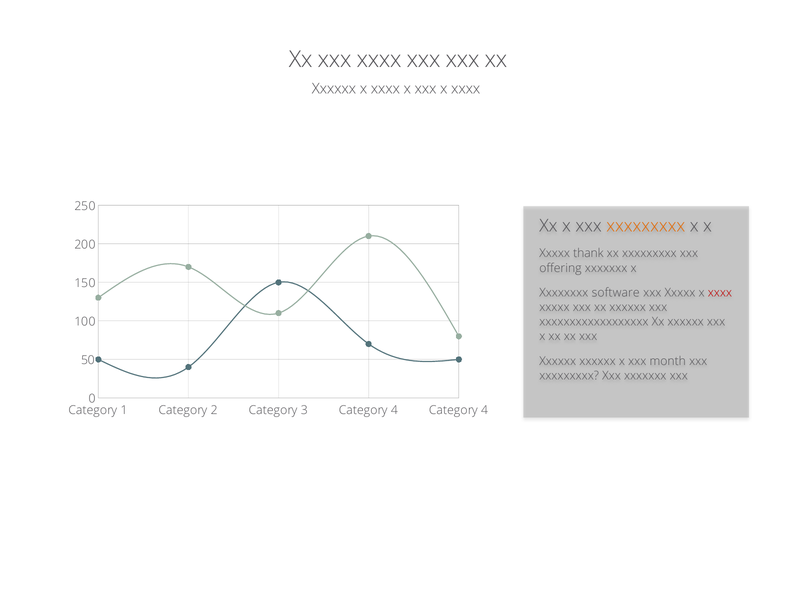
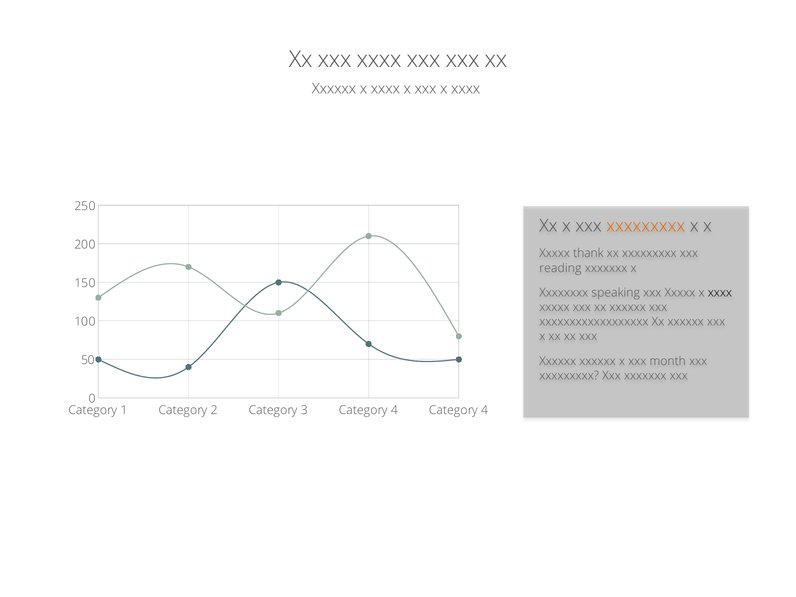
offering: offering -> reading (560, 268)
software: software -> speaking (616, 293)
xxxx colour: red -> black (720, 293)
